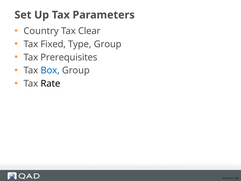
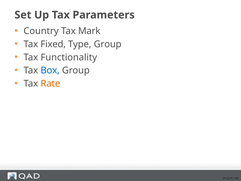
Clear: Clear -> Mark (89, 31)
Prerequisites: Prerequisites -> Functionality (69, 57)
Rate colour: black -> orange (50, 84)
